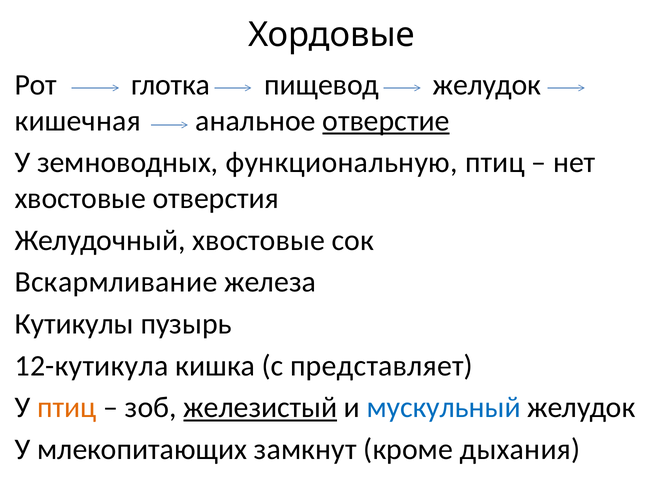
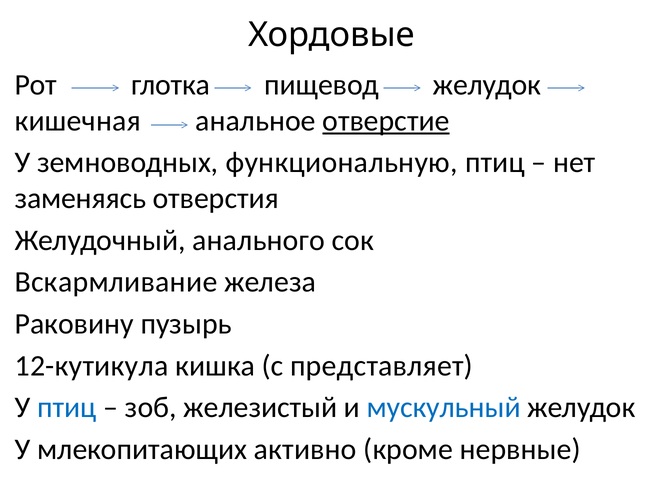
хвостовые: хвостовые -> заменяясь (80, 198)
Желудочный хвостовые: хвостовые -> анального (259, 240)
Кутикулы: Кутикулы -> Раковину (74, 324)
птиц colour: orange -> blue (67, 408)
железистый underline: present -> none (260, 408)
замкнут: замкнут -> активно (305, 449)
дыхания: дыхания -> нервные (520, 449)
